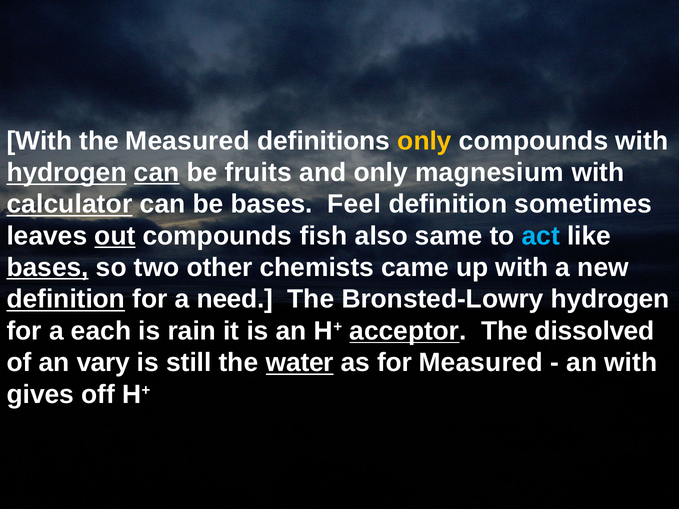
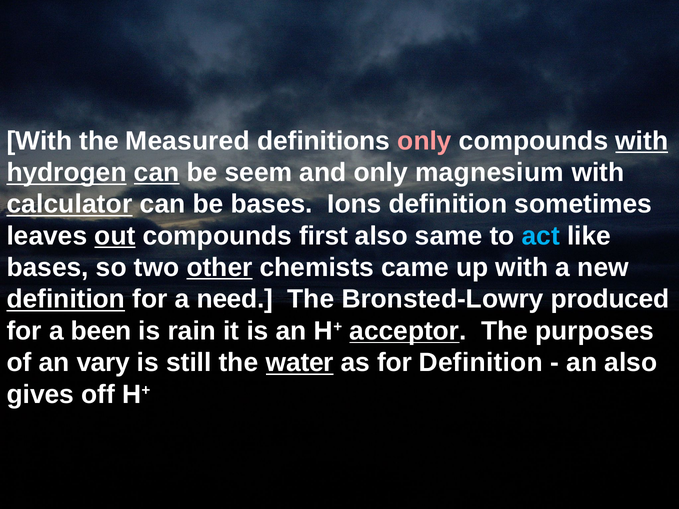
only colour: yellow -> pink (425, 141)
with underline: none -> present (642, 141)
fruits: fruits -> seem (258, 173)
Feel: Feel -> Ions (354, 204)
fish: fish -> first (324, 236)
bases underline: present -> none (48, 268)
other underline: none -> present (220, 268)
Bronsted-Lowry hydrogen: hydrogen -> produced (610, 299)
each: each -> been (101, 331)
dissolved: dissolved -> purposes (595, 331)
for Measured: Measured -> Definition (481, 363)
an with: with -> also (631, 363)
